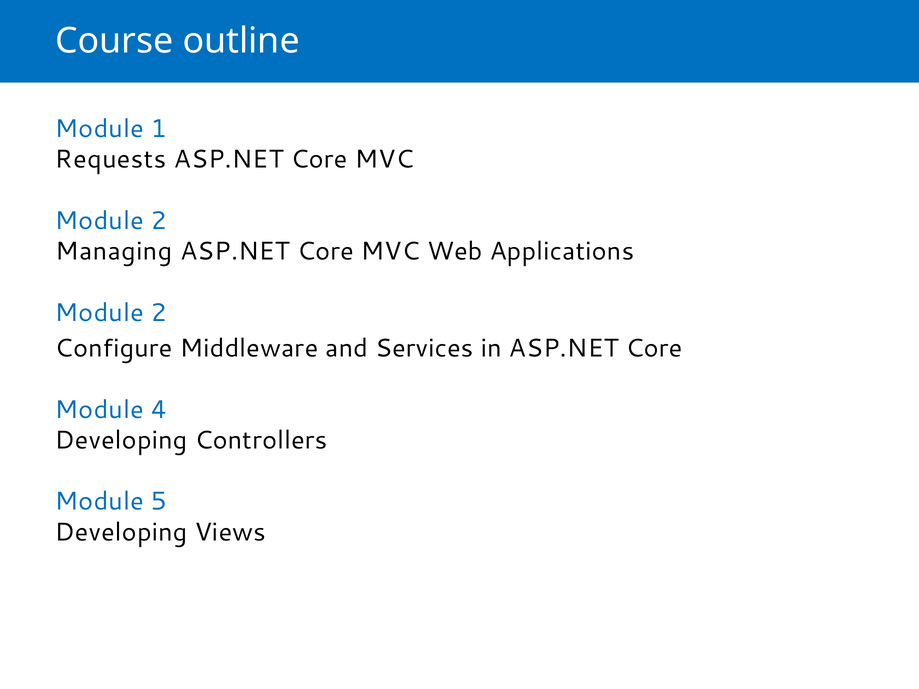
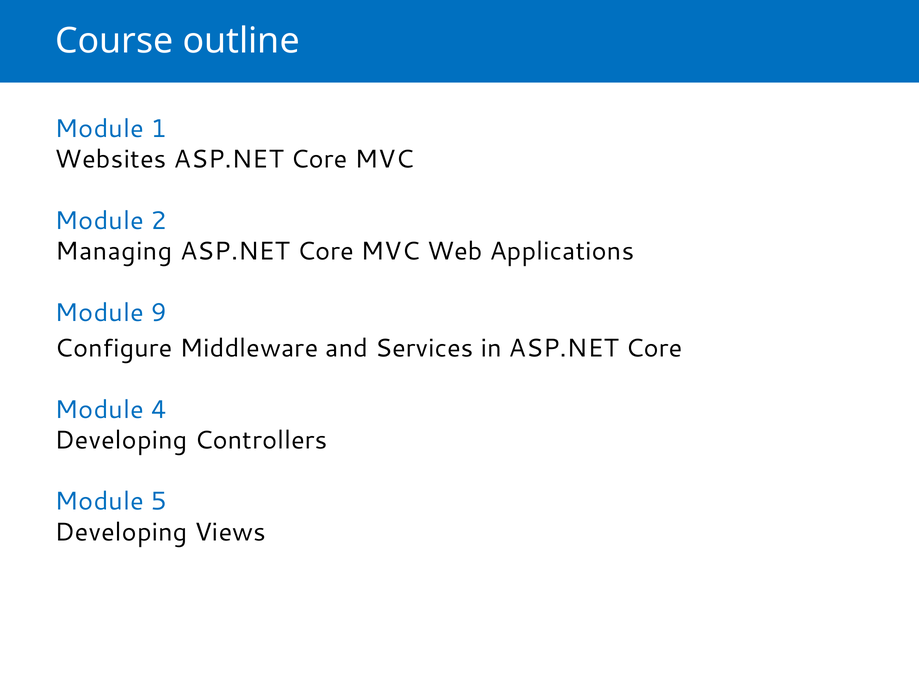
Requests: Requests -> Websites (111, 159)
2: 2 -> 9 (159, 313)
